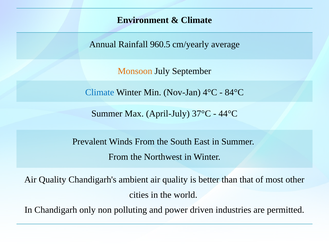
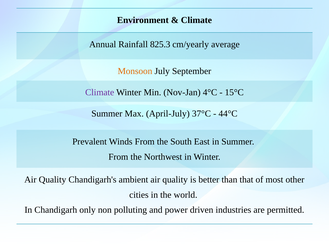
960.5: 960.5 -> 825.3 (160, 44)
Climate colour: blue -> purple (100, 93)
84°C: 84°C -> 15°C (234, 93)
